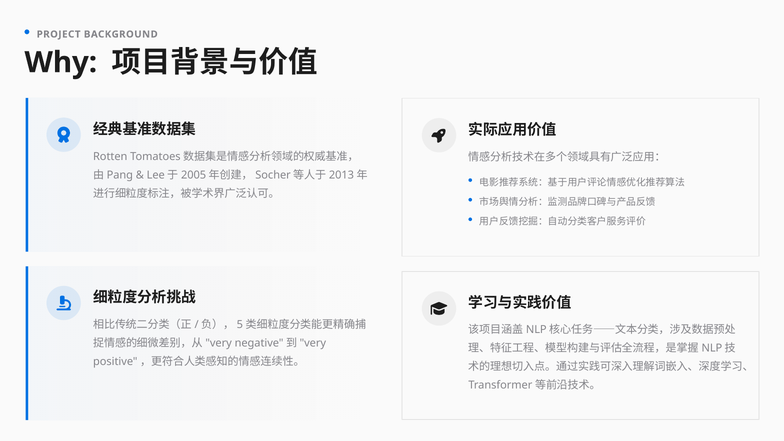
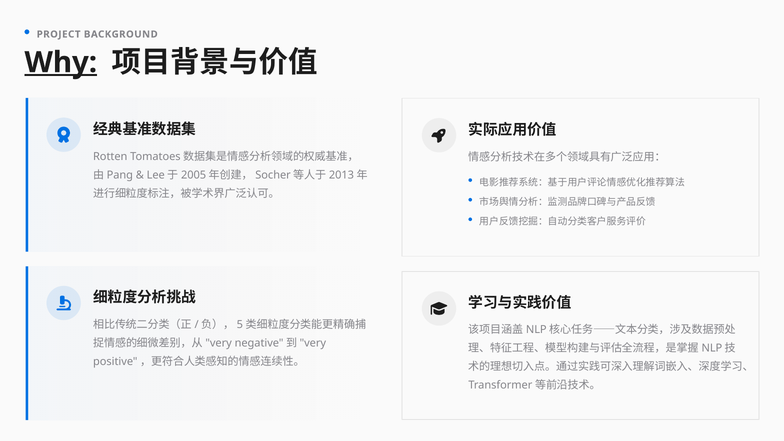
Why underline: none -> present (61, 62)
